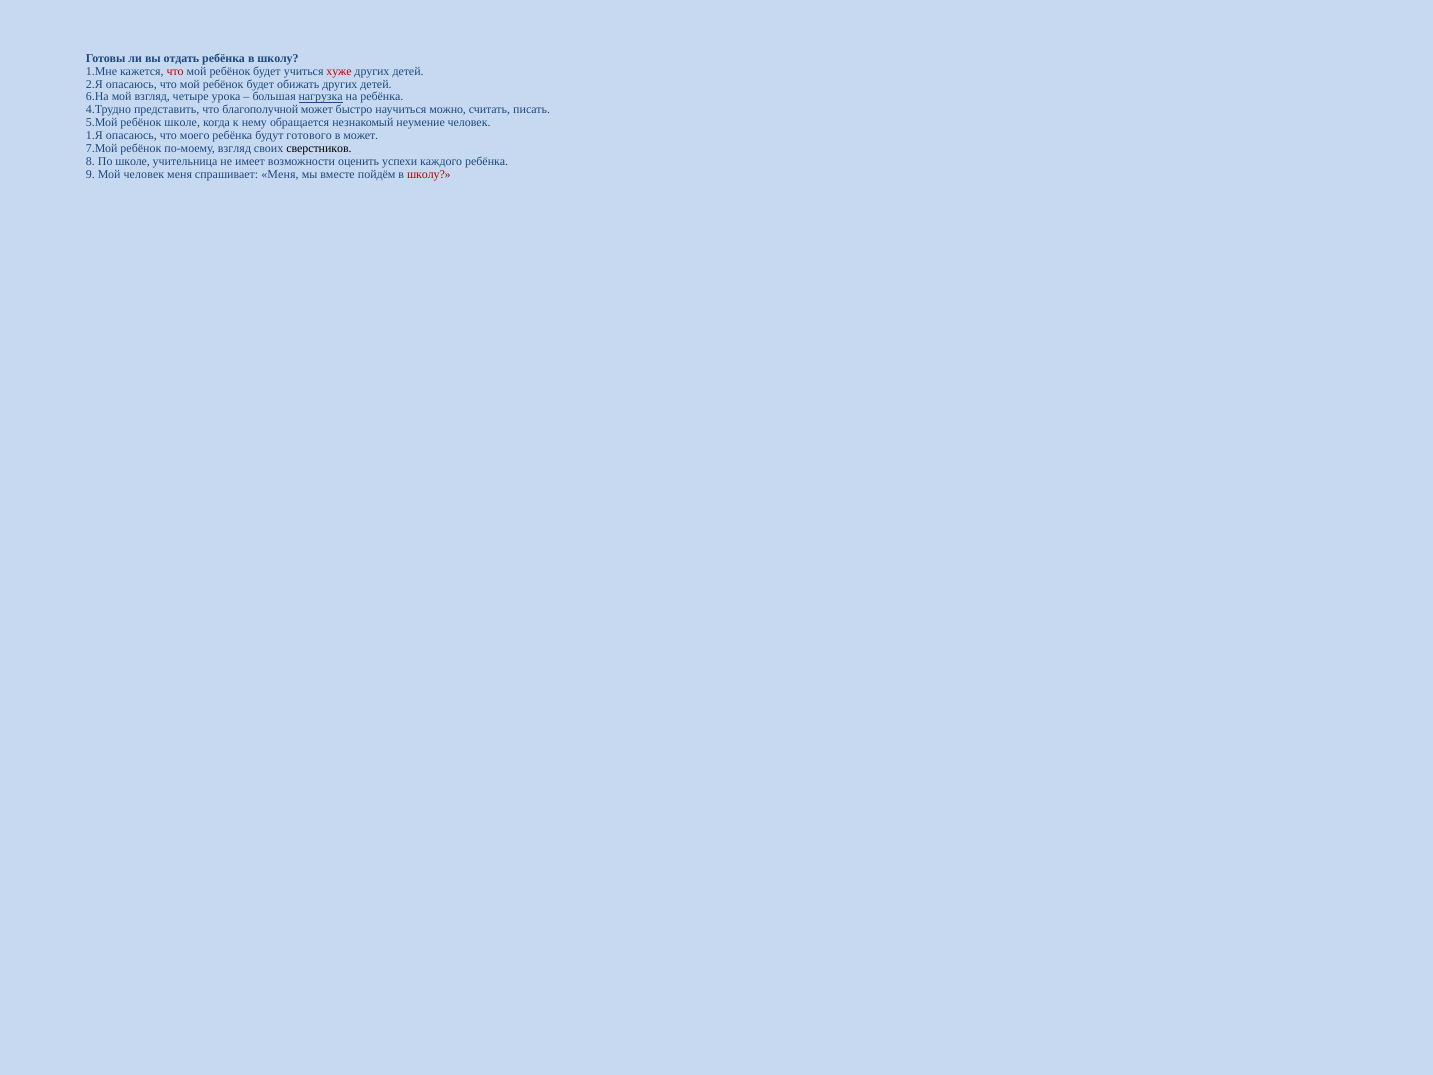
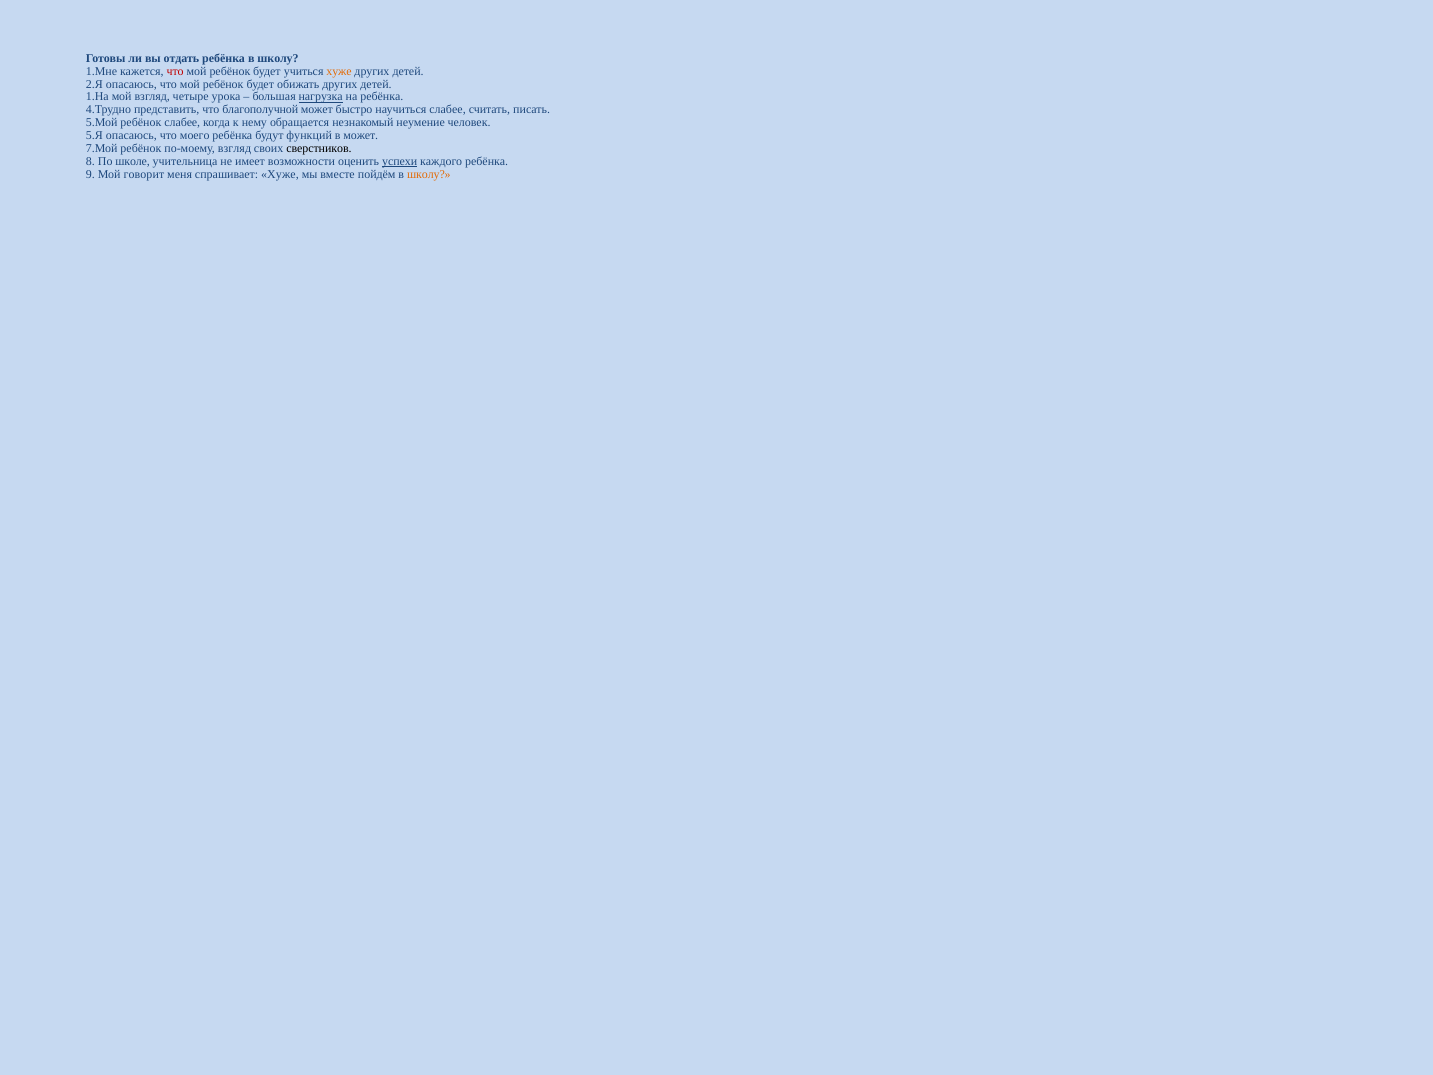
хуже colour: red -> orange (339, 71)
6.На: 6.На -> 1.На (97, 97)
научиться можно: можно -> слабее (448, 110)
ребёнок школе: школе -> слабее (182, 123)
1.Я: 1.Я -> 5.Я (94, 136)
готового: готового -> функций (309, 136)
успехи underline: none -> present (400, 162)
Мой человек: человек -> говорит (144, 175)
спрашивает Меня: Меня -> Хуже (280, 175)
школу colour: red -> orange (429, 175)
